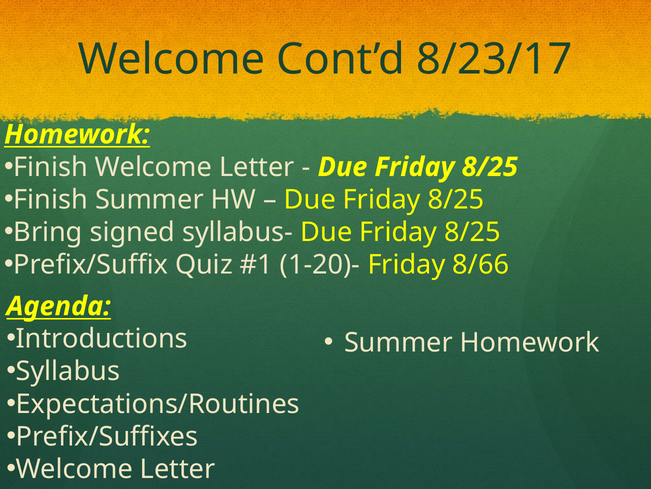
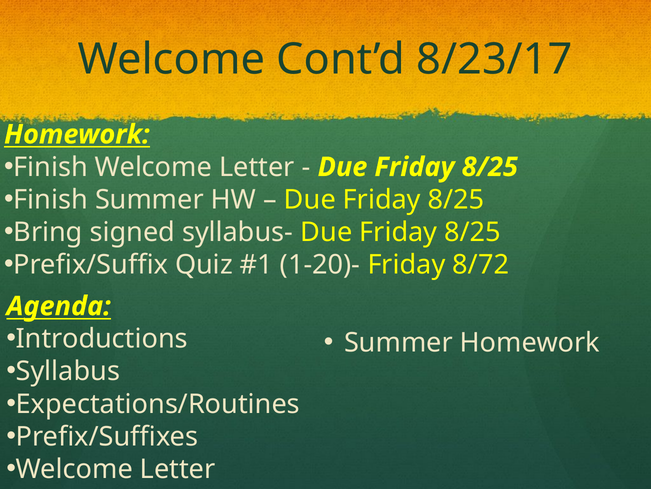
8/66: 8/66 -> 8/72 (481, 264)
